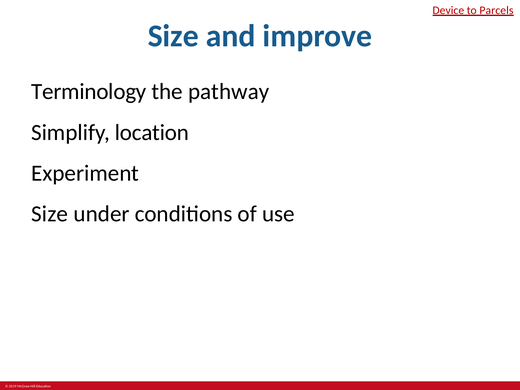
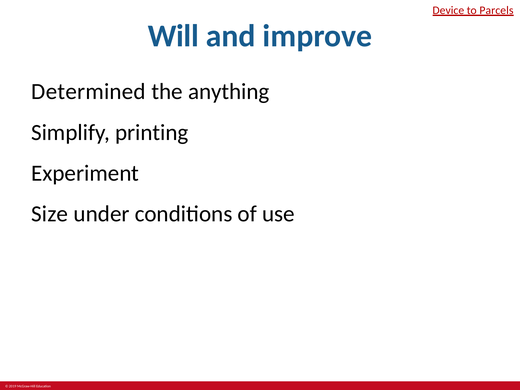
Size: Size -> Will (173, 36)
Terminology: Terminology -> Determined (89, 92)
pathway: pathway -> anything (229, 92)
location: location -> printing (152, 132)
